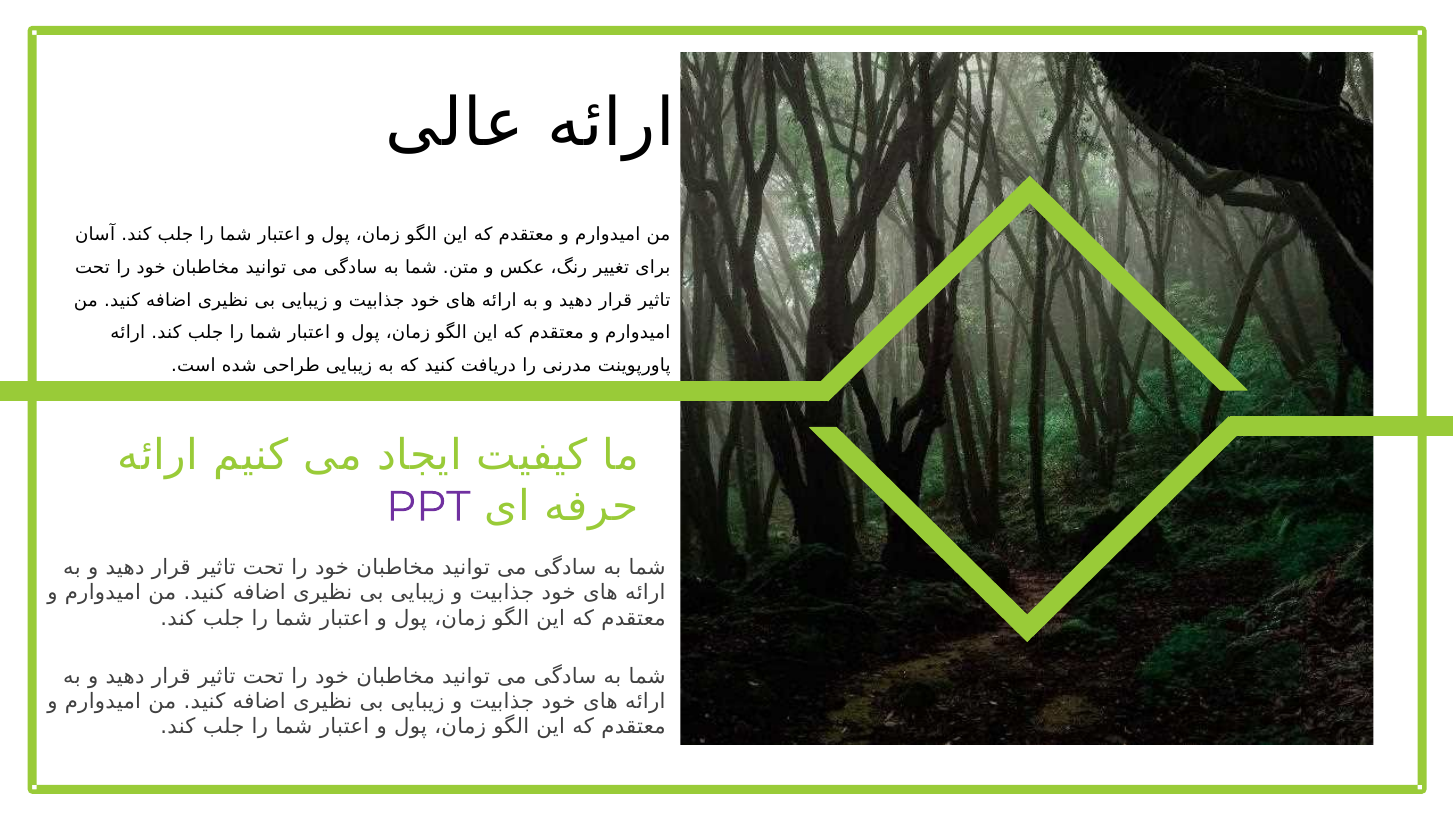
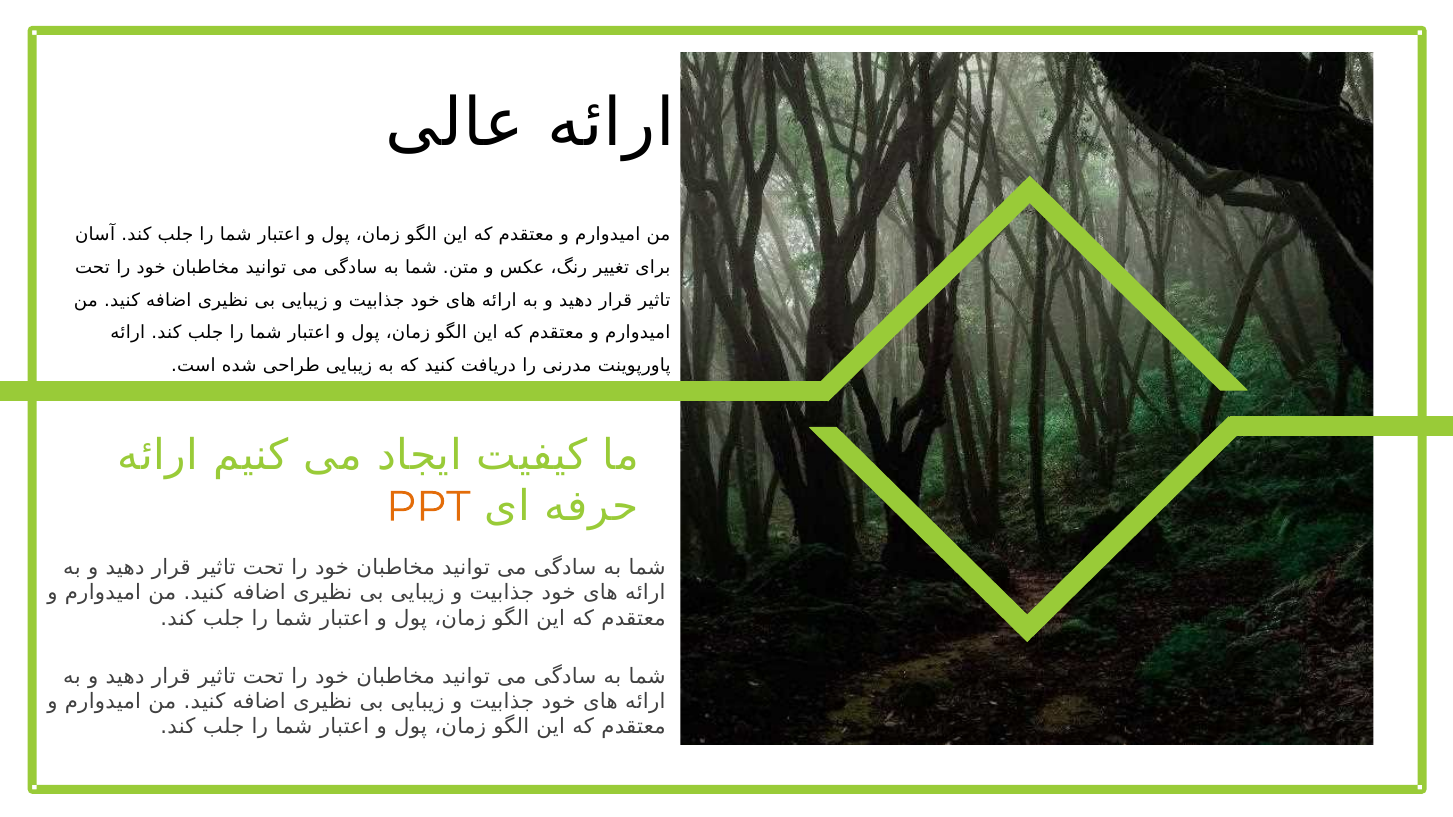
PPT colour: purple -> orange (428, 507)
